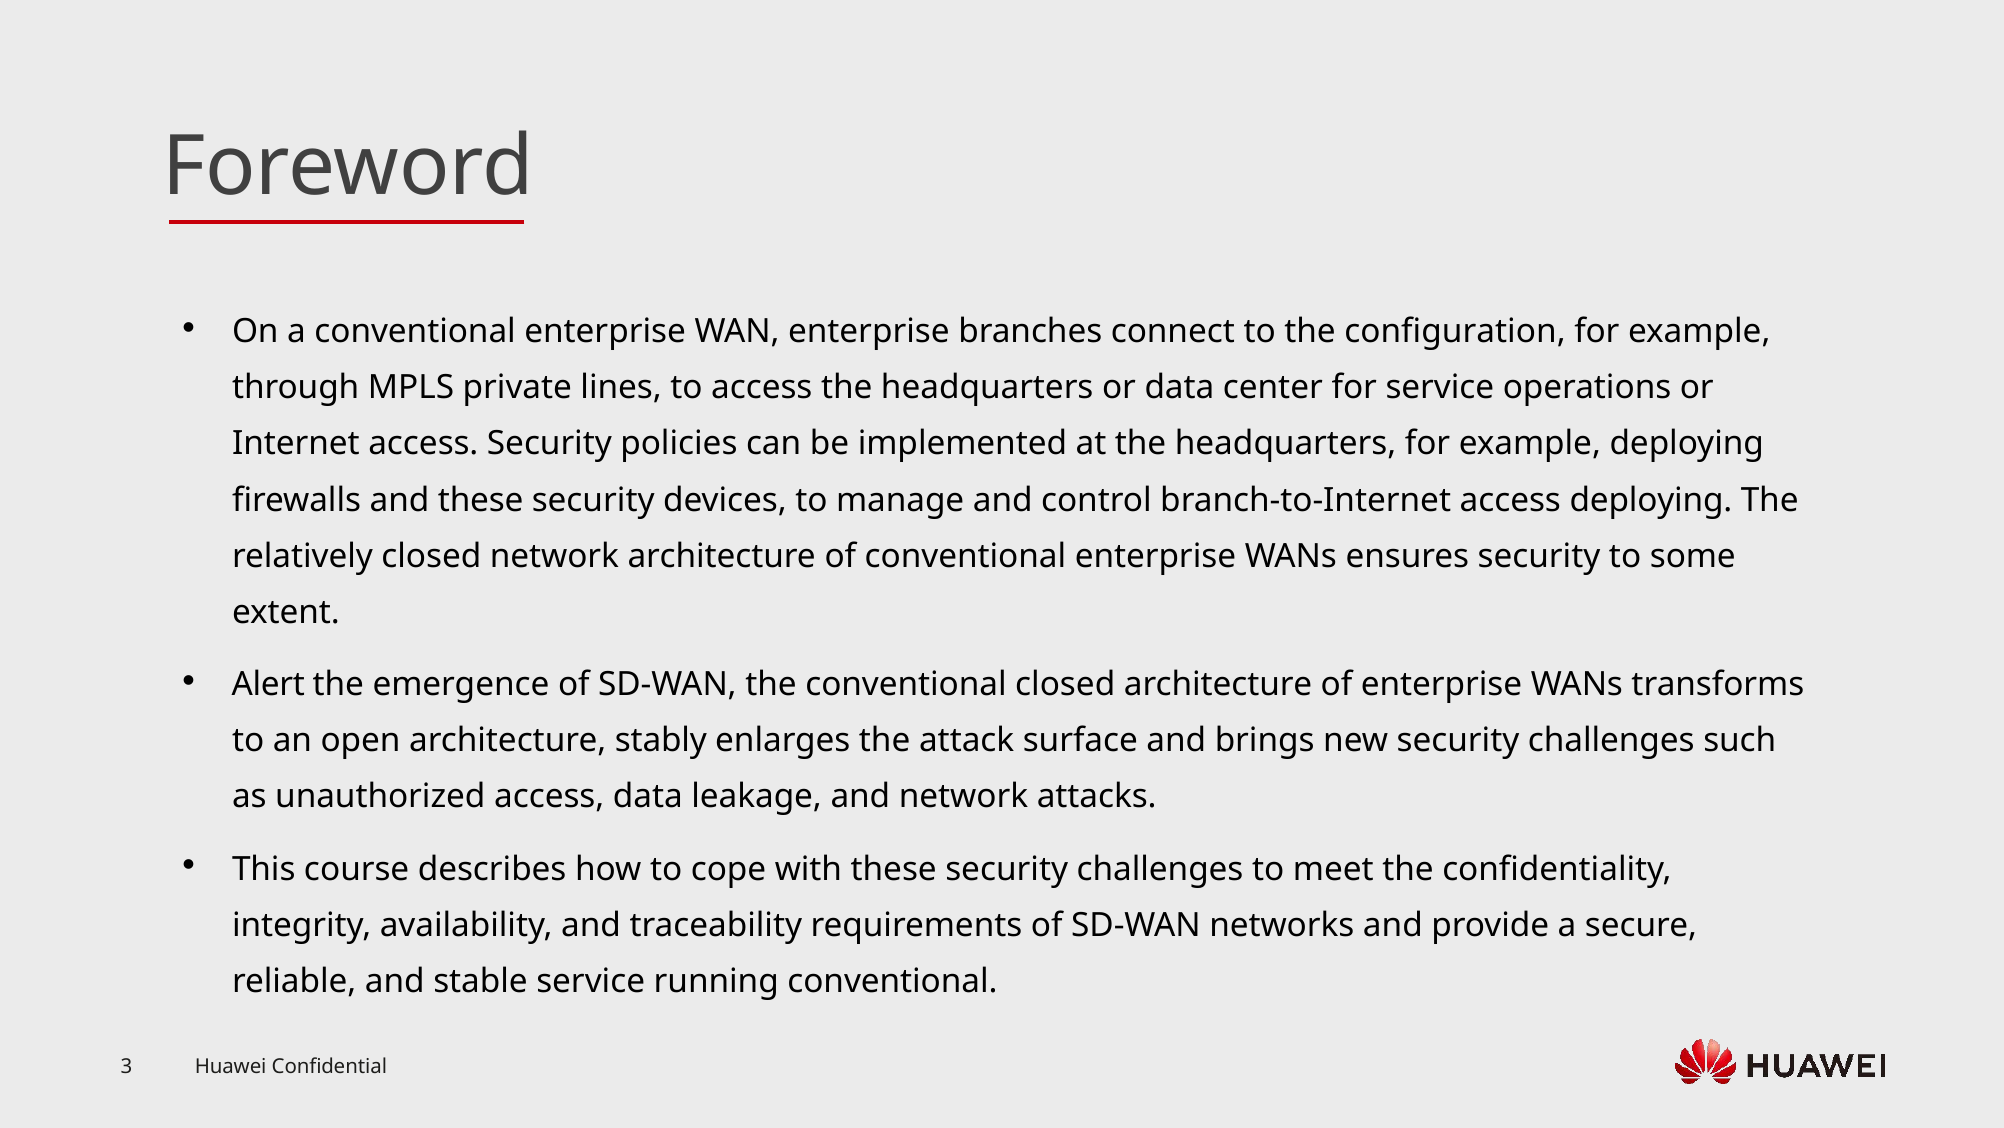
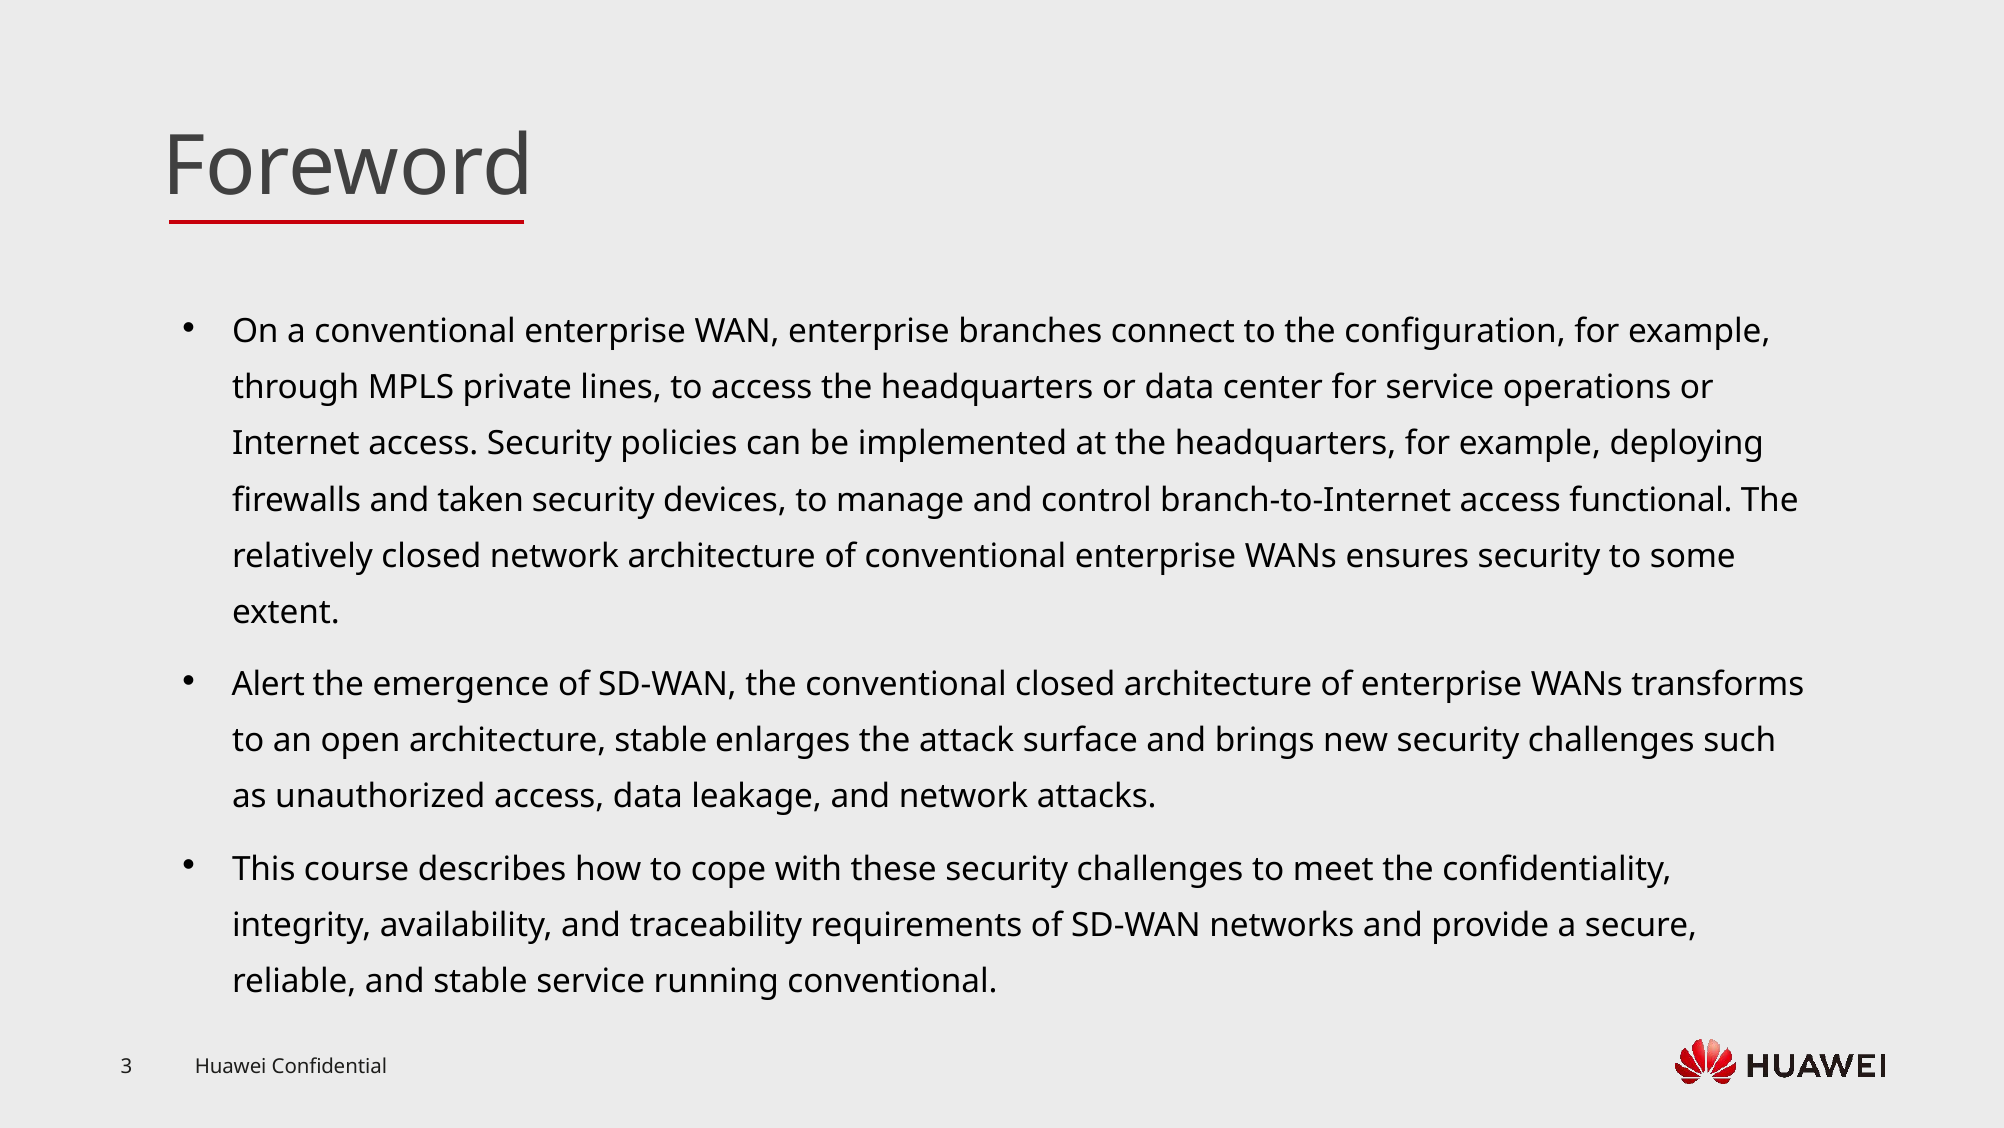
and these: these -> taken (481, 500)
access deploying: deploying -> functional (1651, 500)
architecture stably: stably -> stable (661, 740)
